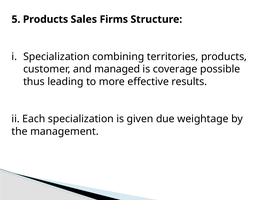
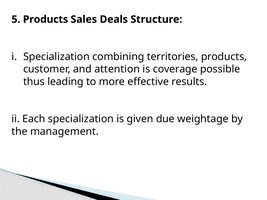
Firms: Firms -> Deals (114, 19)
managed: managed -> attention (117, 69)
